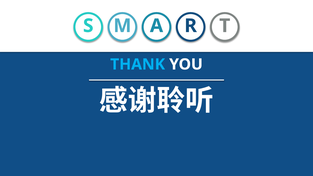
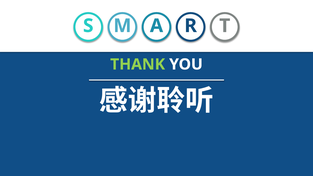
THANK colour: light blue -> light green (138, 64)
